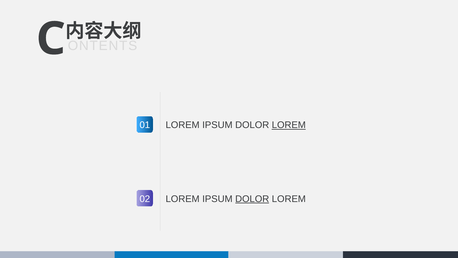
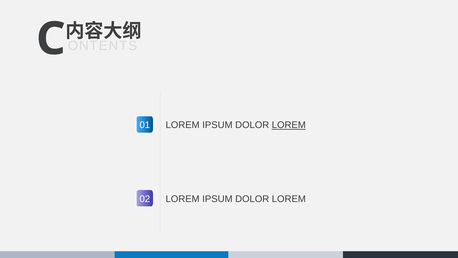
DOLOR underline: present -> none (252, 199)
